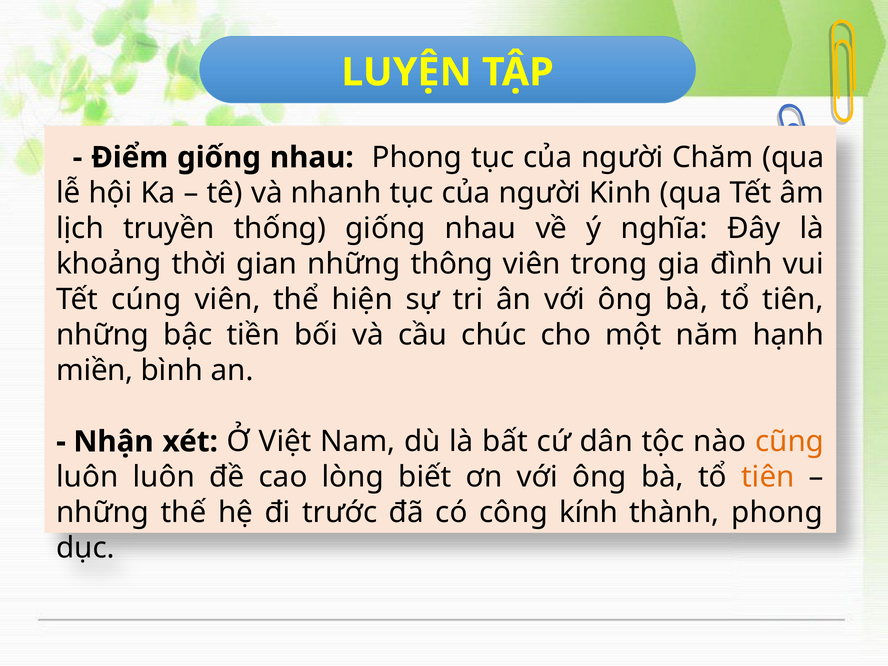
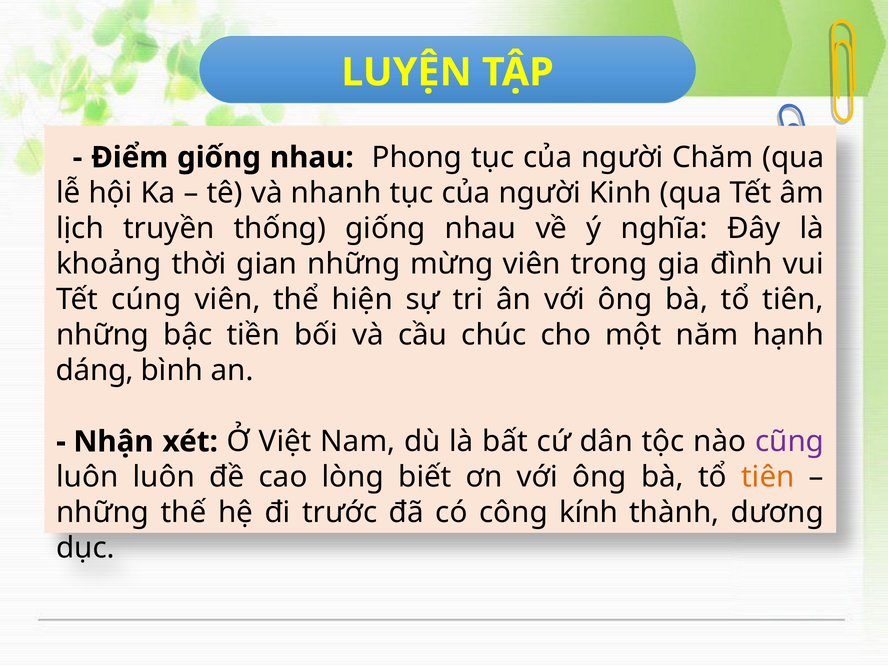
thông: thông -> mừng (452, 264)
miền: miền -> dáng (95, 371)
cũng colour: orange -> purple (790, 442)
thành phong: phong -> dương (777, 513)
